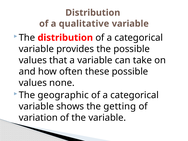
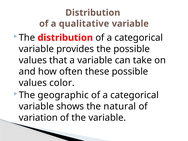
none: none -> color (62, 83)
getting: getting -> natural (120, 106)
